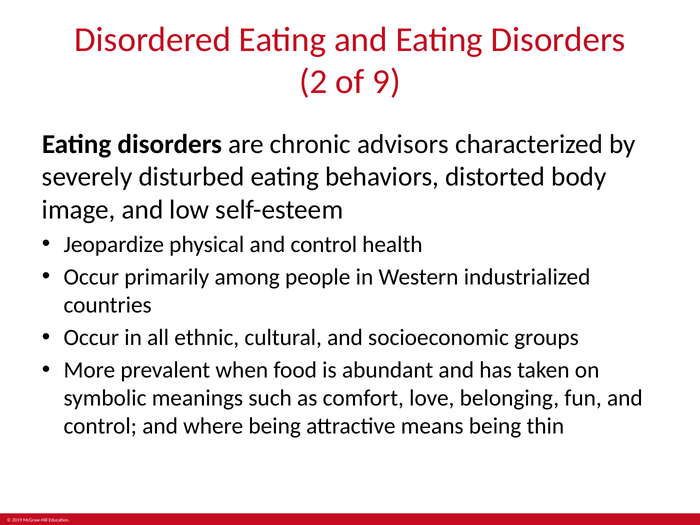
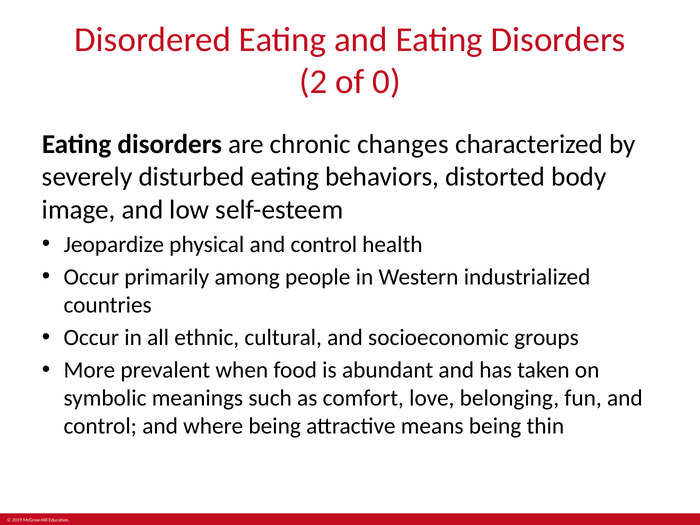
9: 9 -> 0 (387, 82)
advisors: advisors -> changes (403, 144)
